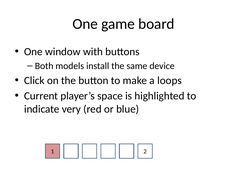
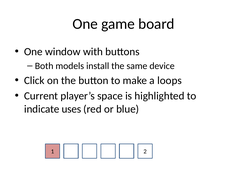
very: very -> uses (71, 109)
